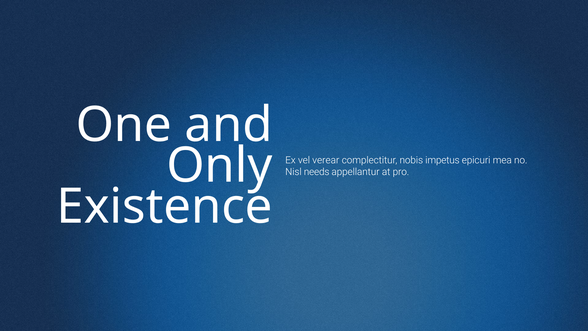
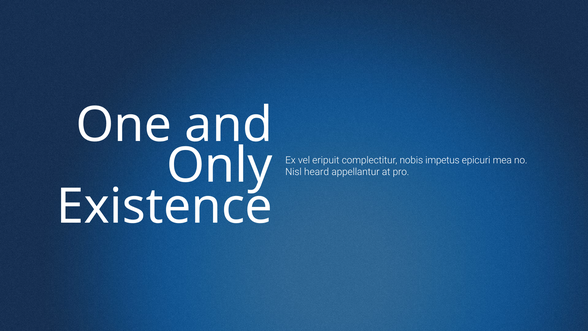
verear: verear -> eripuit (326, 160)
needs: needs -> heard (317, 172)
